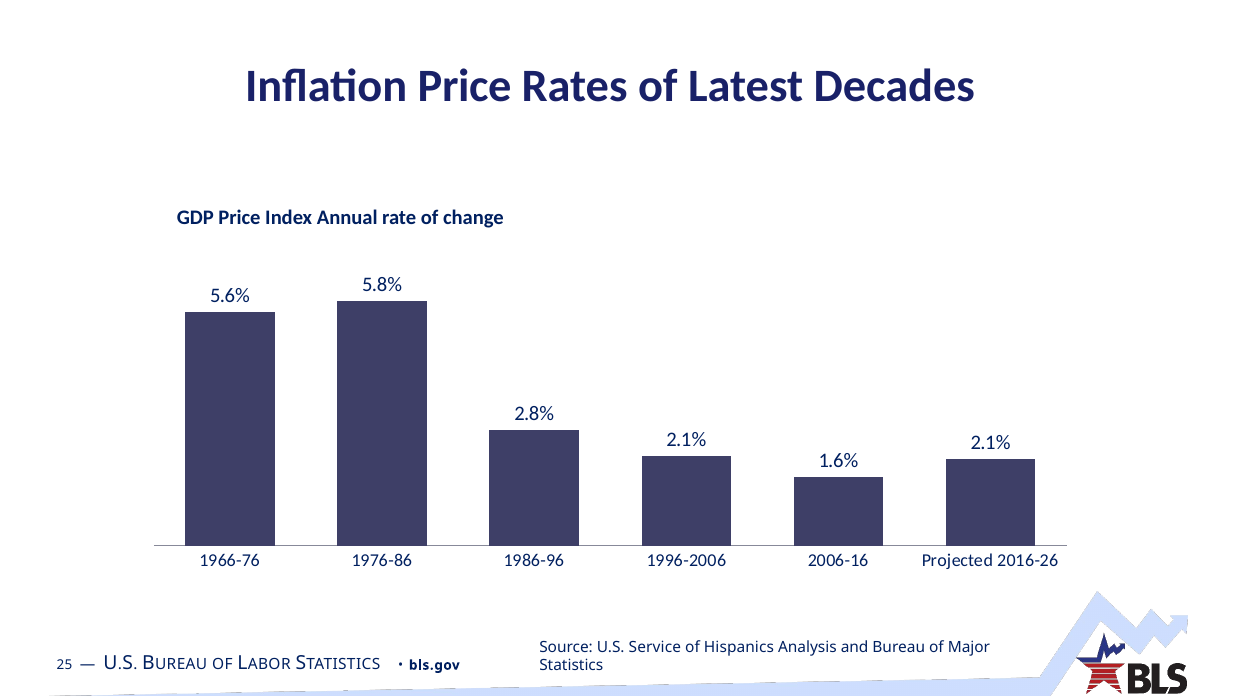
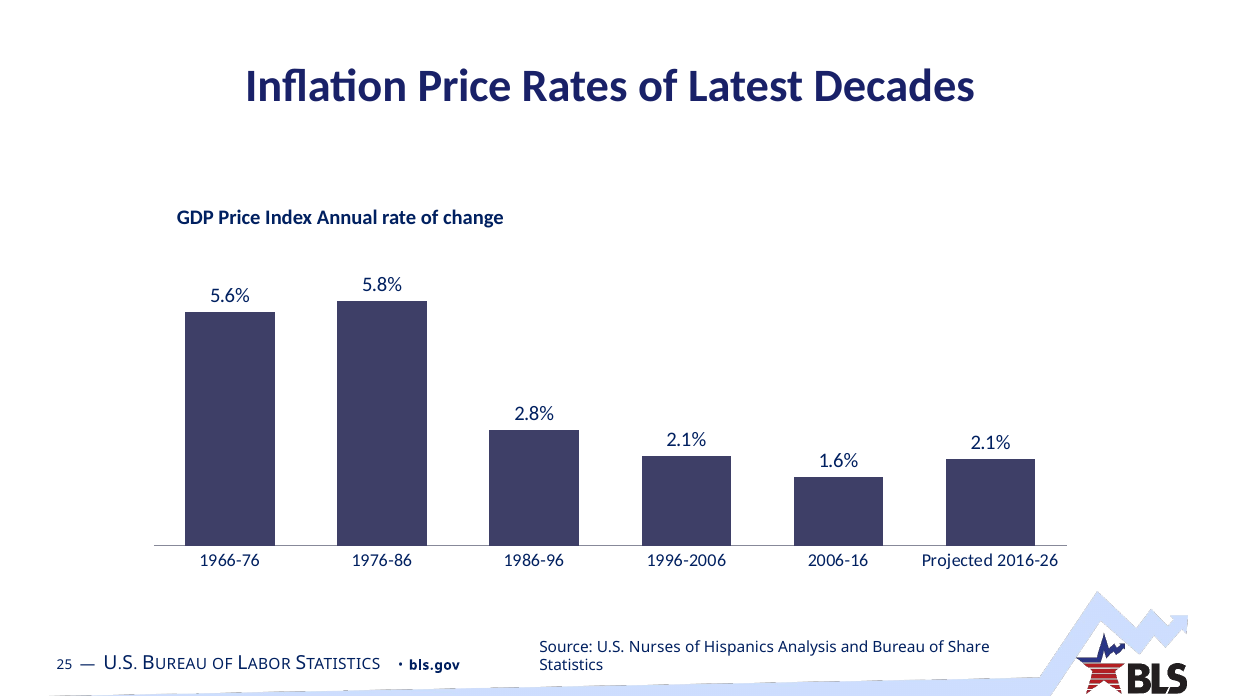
Service: Service -> Nurses (655, 647)
Major: Major -> Share (969, 647)
